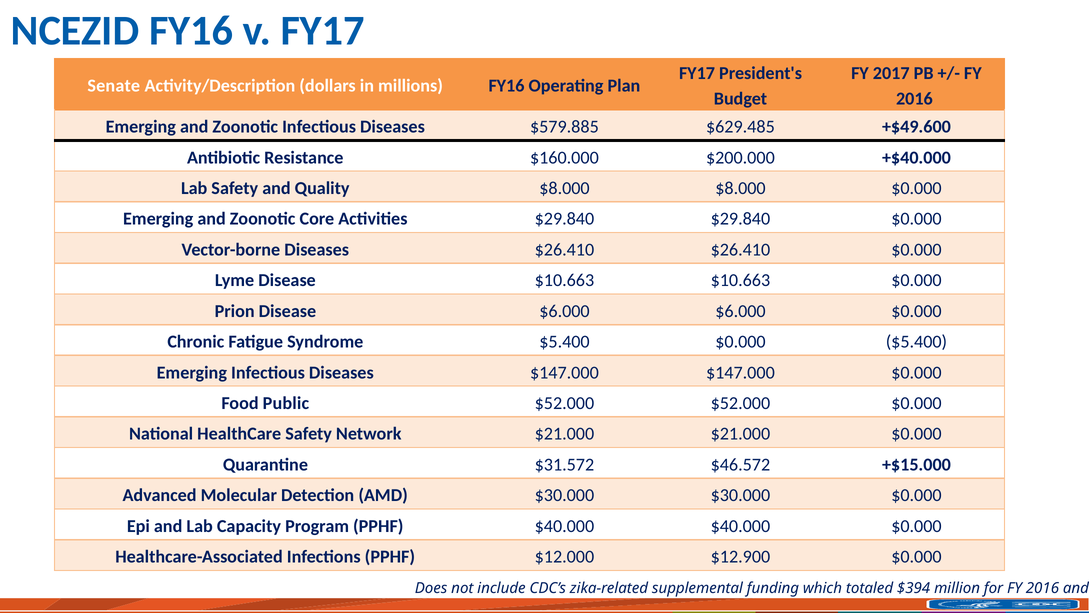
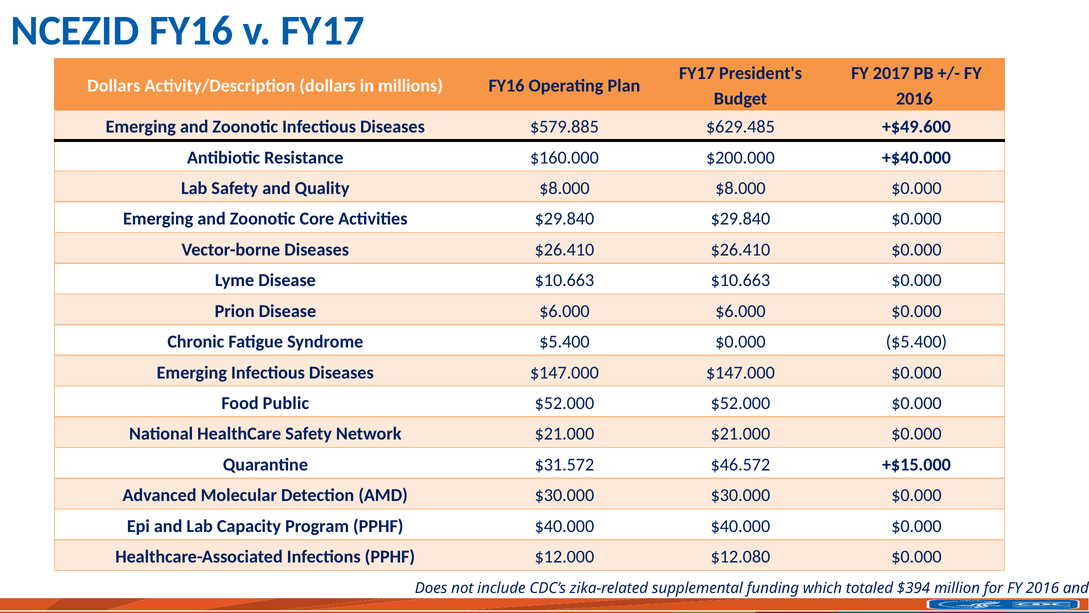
Senate: Senate -> Dollars (114, 86)
$12.900: $12.900 -> $12.080 (740, 556)
